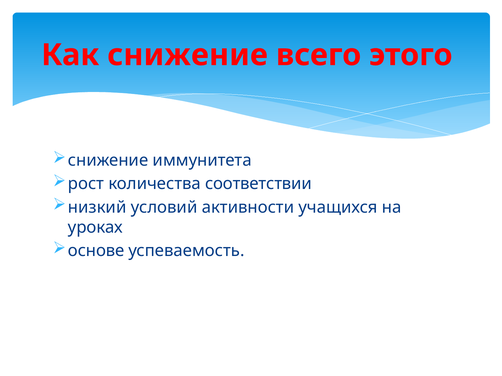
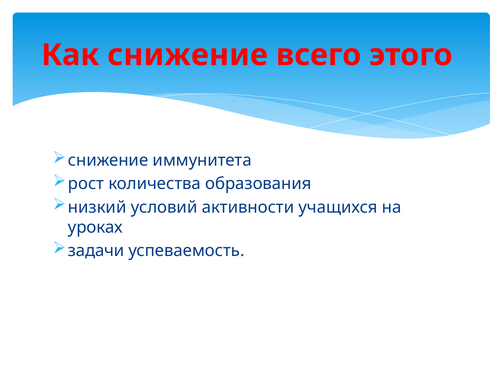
соответствии: соответствии -> образования (258, 184)
основе: основе -> задачи (96, 251)
